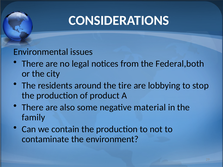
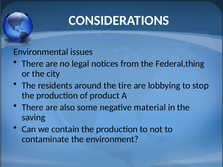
Federal,both: Federal,both -> Federal,thing (180, 64)
family: family -> saving (33, 117)
